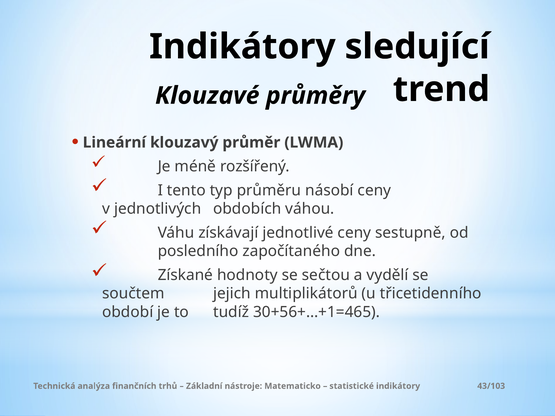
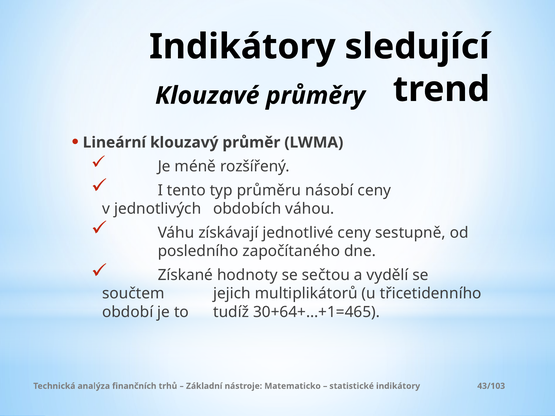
30+56+…+1=465: 30+56+…+1=465 -> 30+64+…+1=465 (317, 312)
